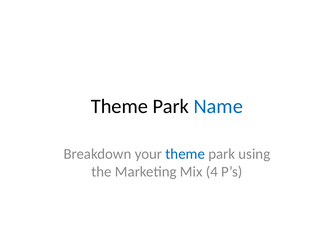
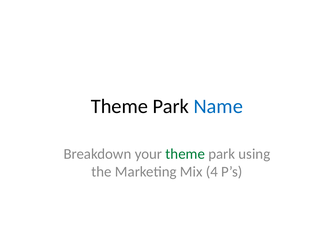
theme colour: blue -> green (185, 154)
